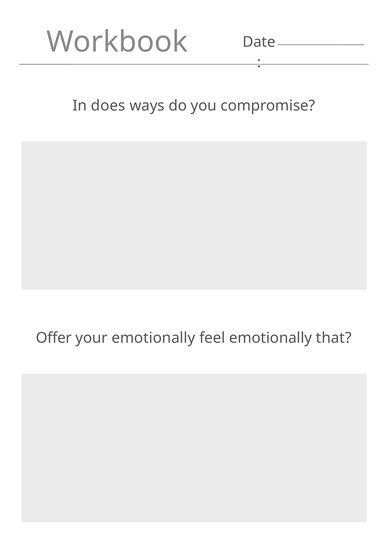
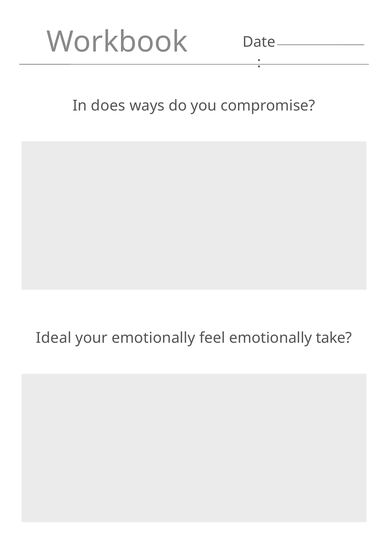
Offer: Offer -> Ideal (54, 338)
that: that -> take (334, 338)
